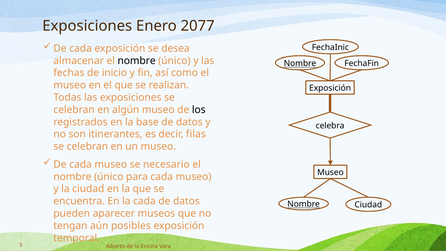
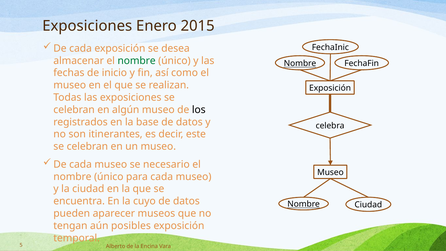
2077: 2077 -> 2015 (198, 26)
nombre colour: black -> green (137, 61)
filas: filas -> este (196, 134)
la cada: cada -> cuyo (144, 201)
